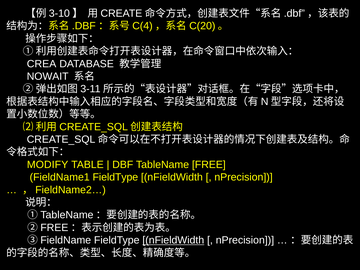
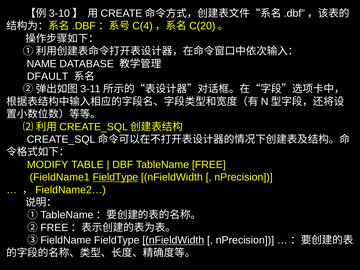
CREA: CREA -> NAME (42, 64)
NOWAIT: NOWAIT -> DFAULT (48, 76)
FieldType underline: none -> present (115, 177)
